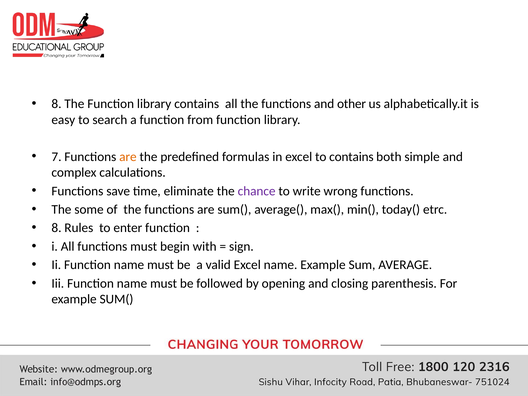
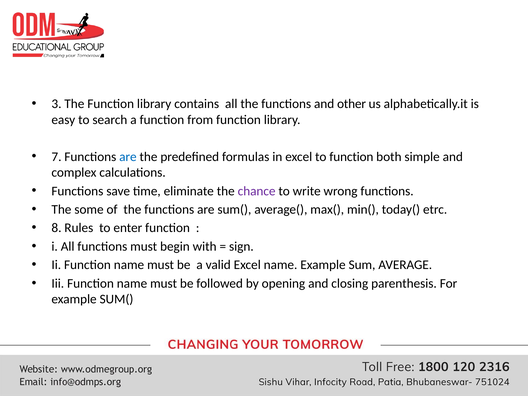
8: 8 -> 3 (56, 104)
are colour: orange -> blue (128, 157)
to contains: contains -> function (351, 157)
